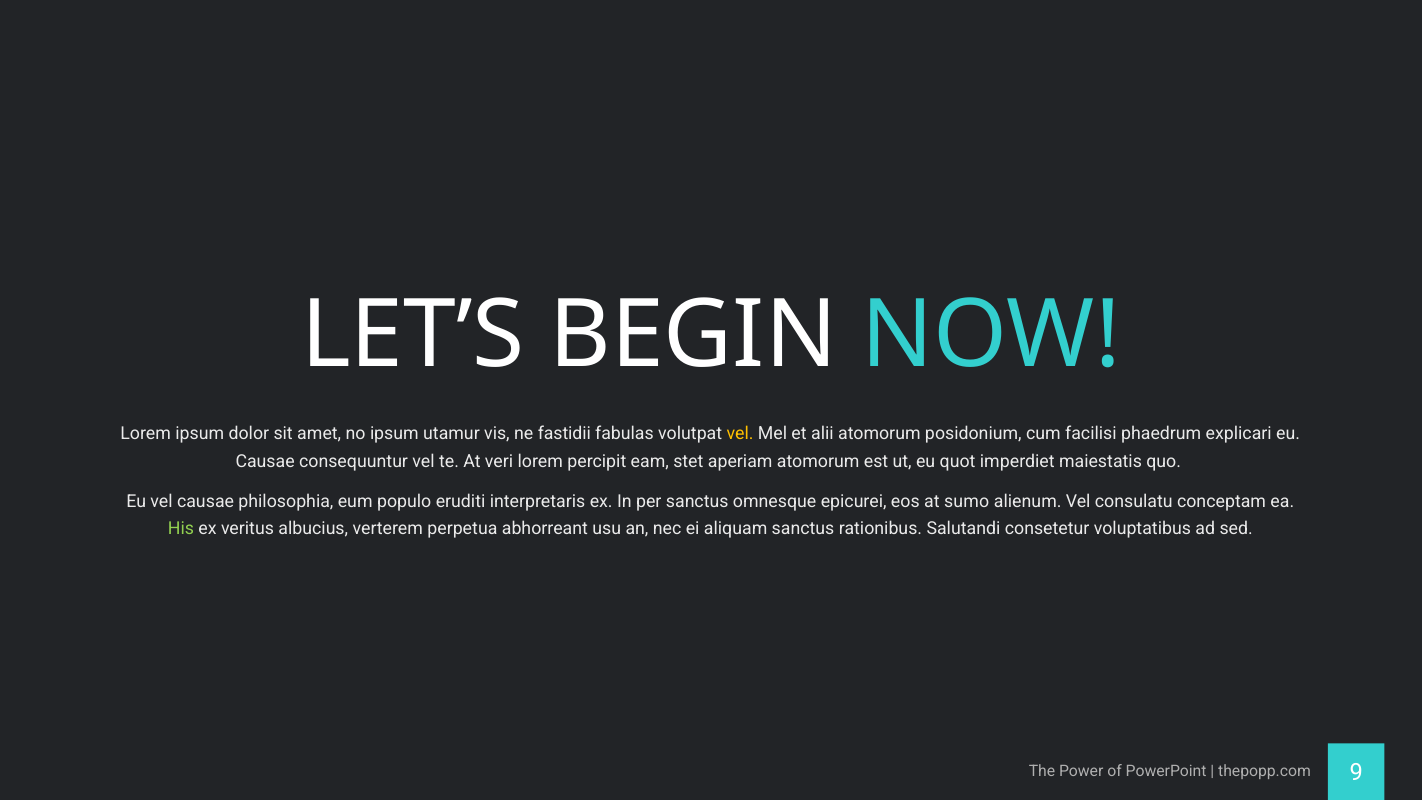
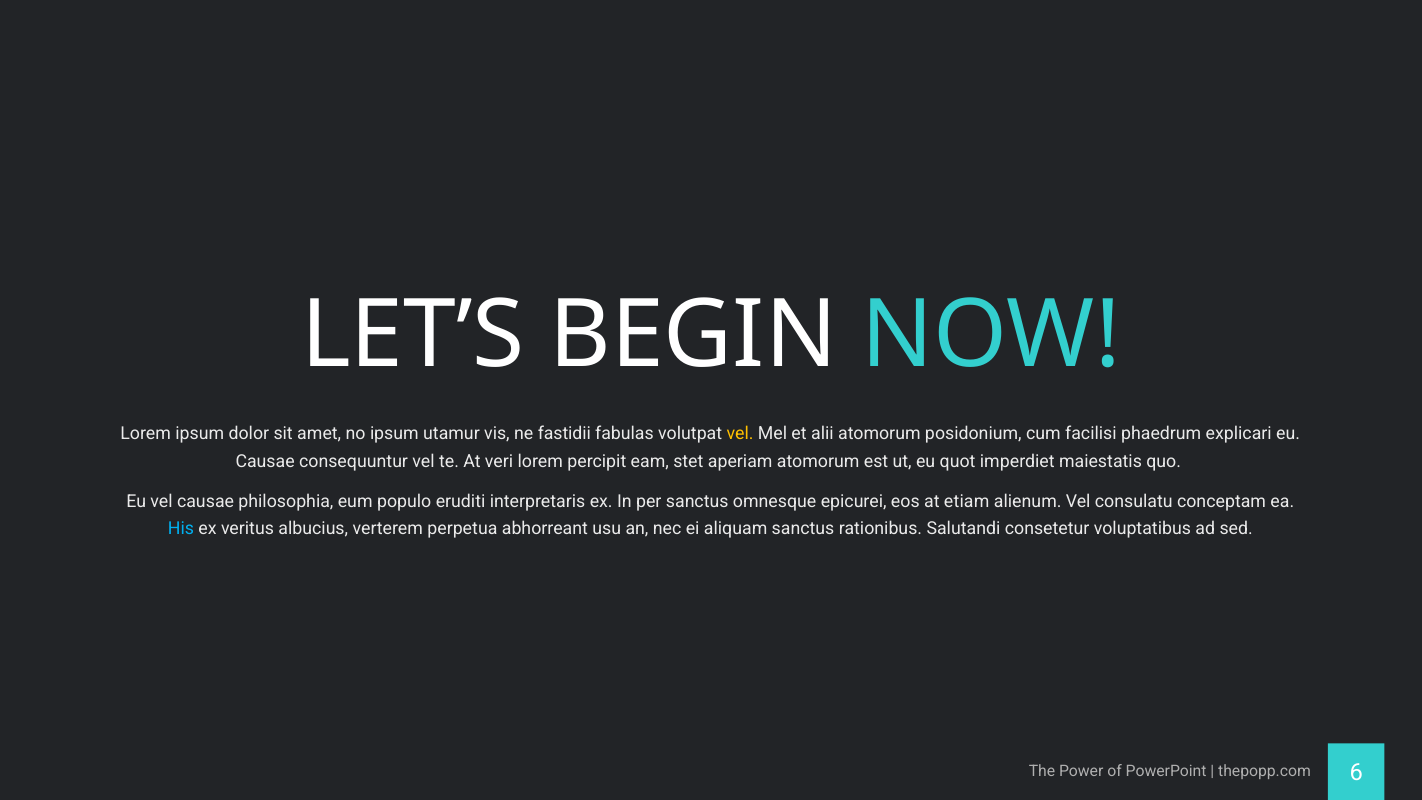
sumo: sumo -> etiam (967, 501)
His colour: light green -> light blue (181, 529)
9: 9 -> 6 (1356, 772)
